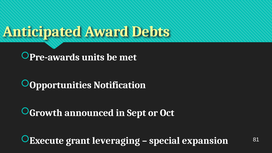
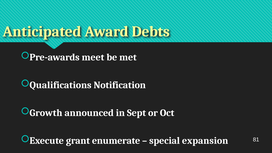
units: units -> meet (93, 57)
Opportunities: Opportunities -> Qualifications (60, 85)
leveraging: leveraging -> enumerate (116, 141)
